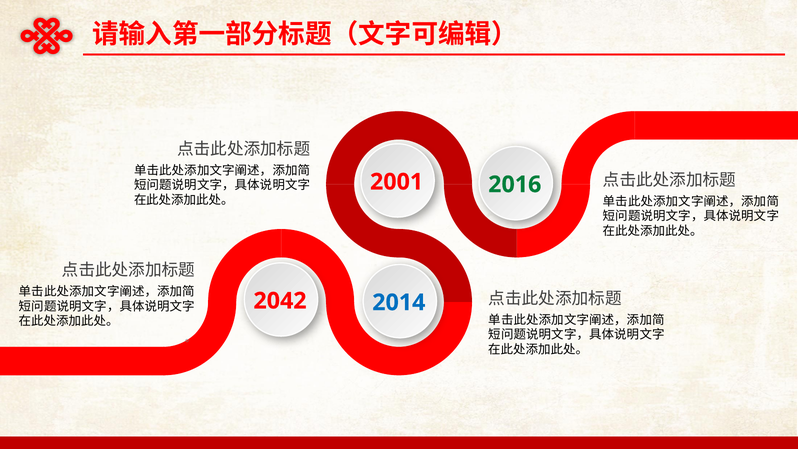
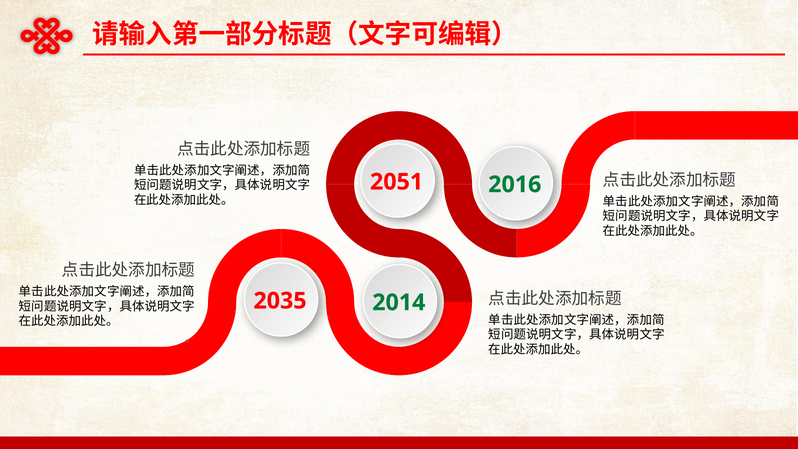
2001: 2001 -> 2051 (397, 182)
2042: 2042 -> 2035 (280, 301)
2014 colour: blue -> green (399, 303)
